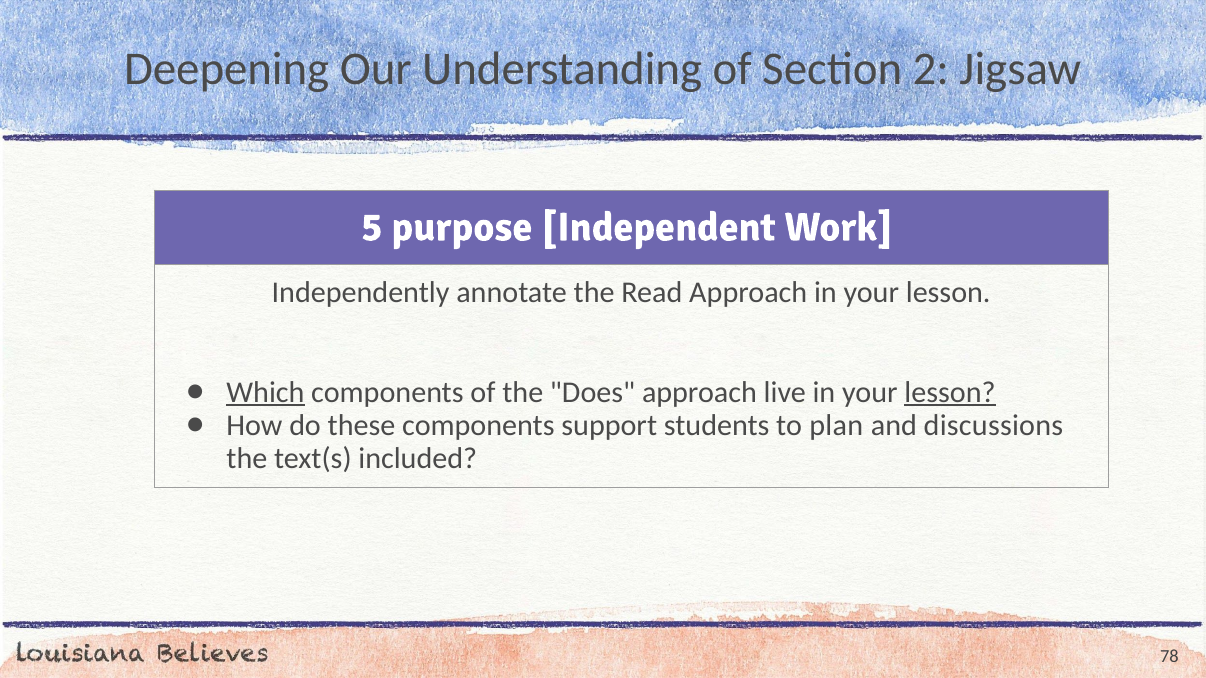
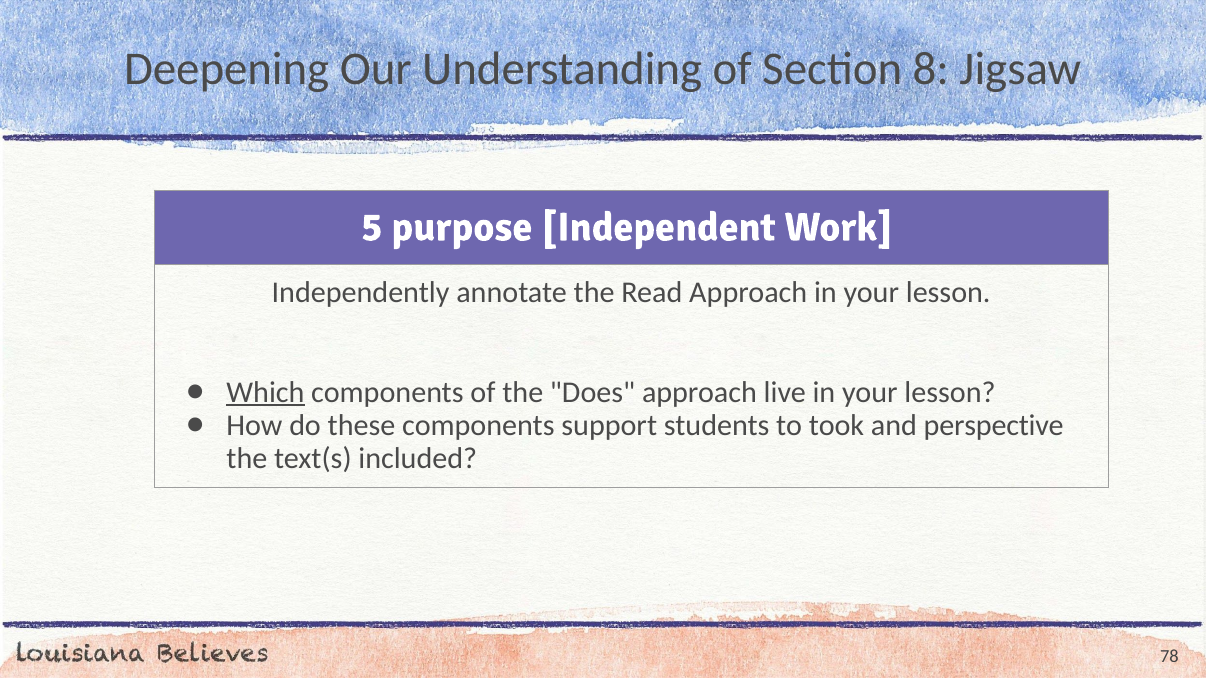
2: 2 -> 8 (931, 69)
lesson underline: present -> none (950, 393)
plan: plan -> took (836, 426)
discussions: discussions -> perspective (994, 426)
